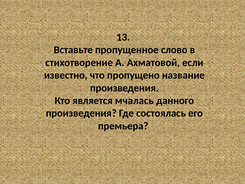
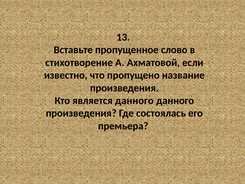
является мчалась: мчалась -> данного (134, 100)
